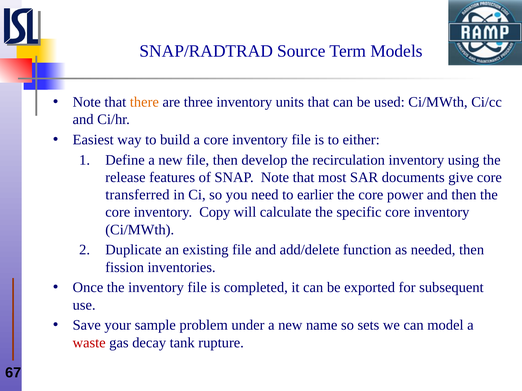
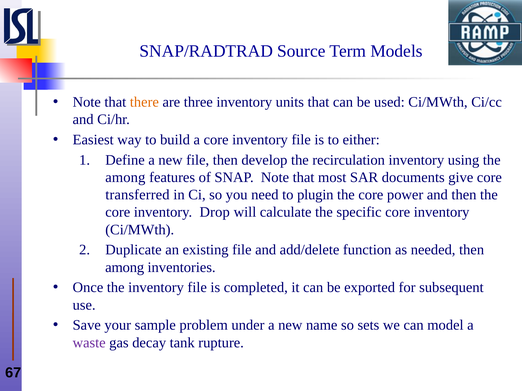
release: release -> among (125, 178)
earlier: earlier -> plugin (315, 195)
Copy: Copy -> Drop (215, 212)
fission: fission -> among (125, 268)
waste colour: red -> purple (89, 343)
